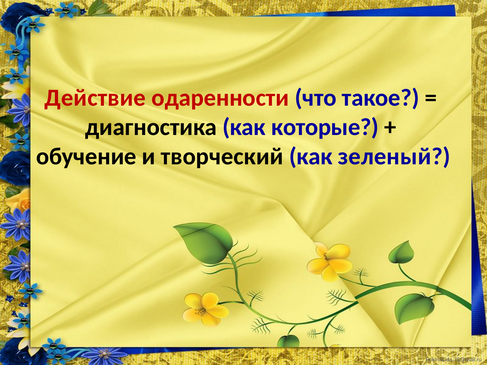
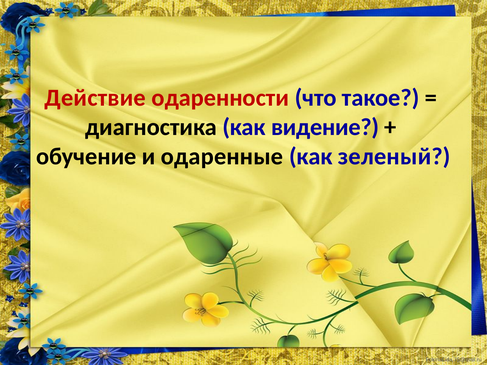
которые: которые -> видение (325, 127)
творческий: творческий -> одаренные (222, 156)
